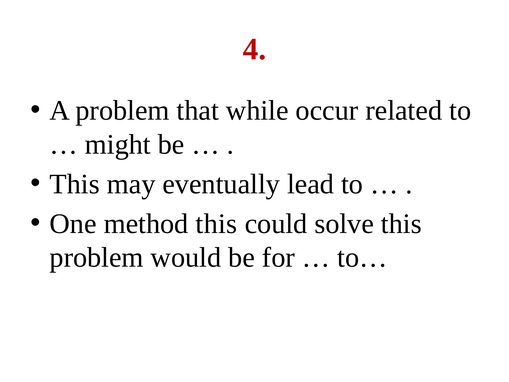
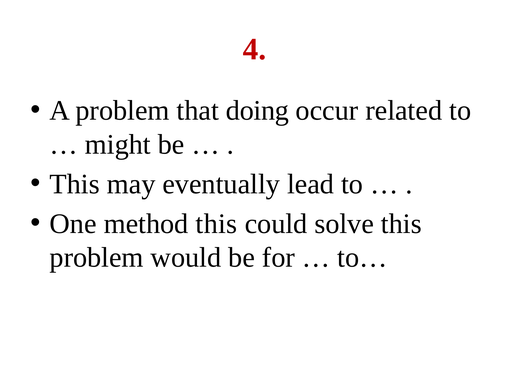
while: while -> doing (257, 111)
